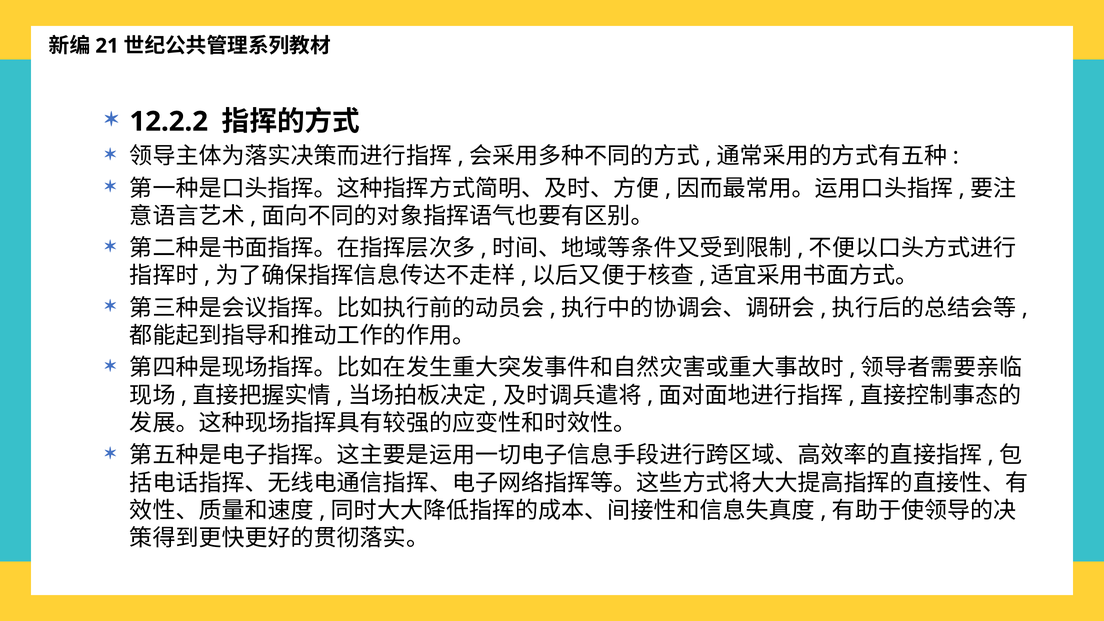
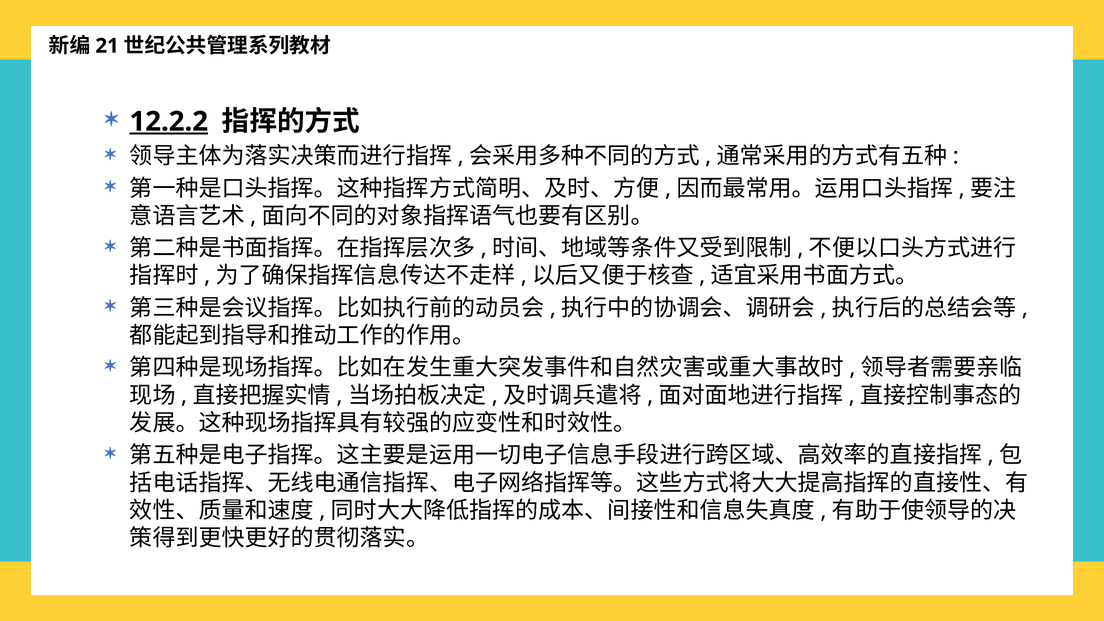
12.2.2 underline: none -> present (169, 122)
